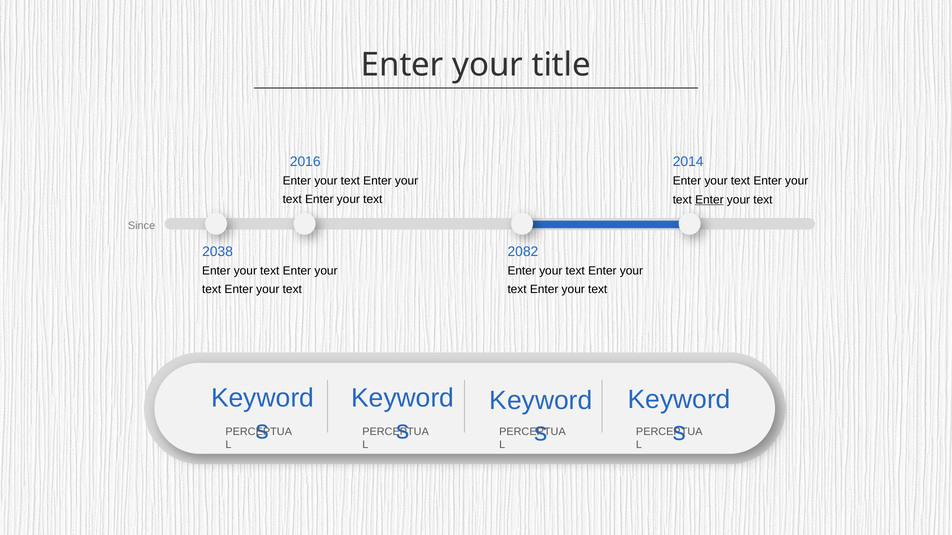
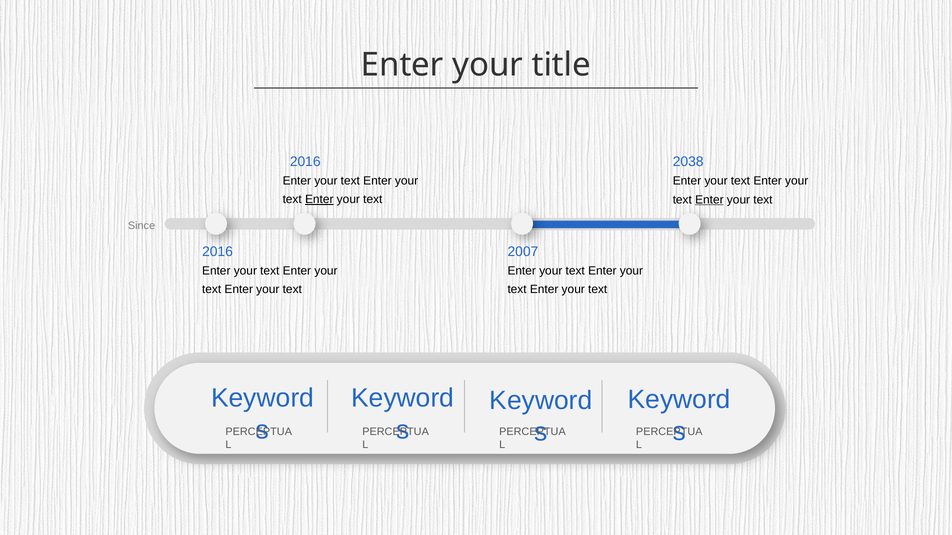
2014: 2014 -> 2038 (688, 162)
Enter underline: none -> present (319, 200)
2038: 2038 -> 2016 (217, 252)
2082: 2082 -> 2007 (523, 252)
